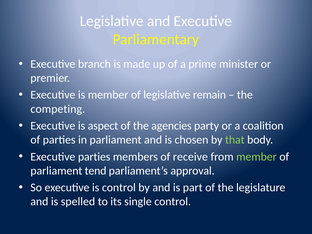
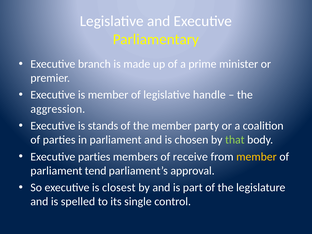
remain: remain -> handle (209, 95)
competing: competing -> aggression (58, 109)
aspect: aspect -> stands (103, 126)
the agencies: agencies -> member (171, 126)
member colour: light green -> yellow (256, 157)
is control: control -> closest (119, 188)
